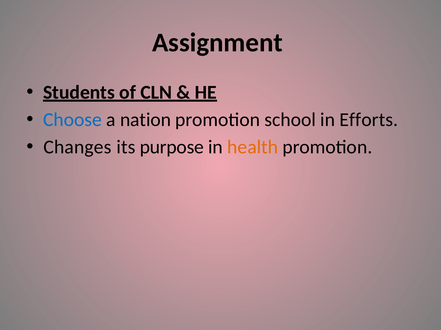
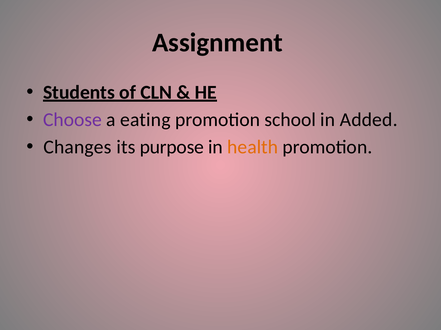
Choose colour: blue -> purple (72, 120)
nation: nation -> eating (145, 120)
Efforts: Efforts -> Added (369, 120)
